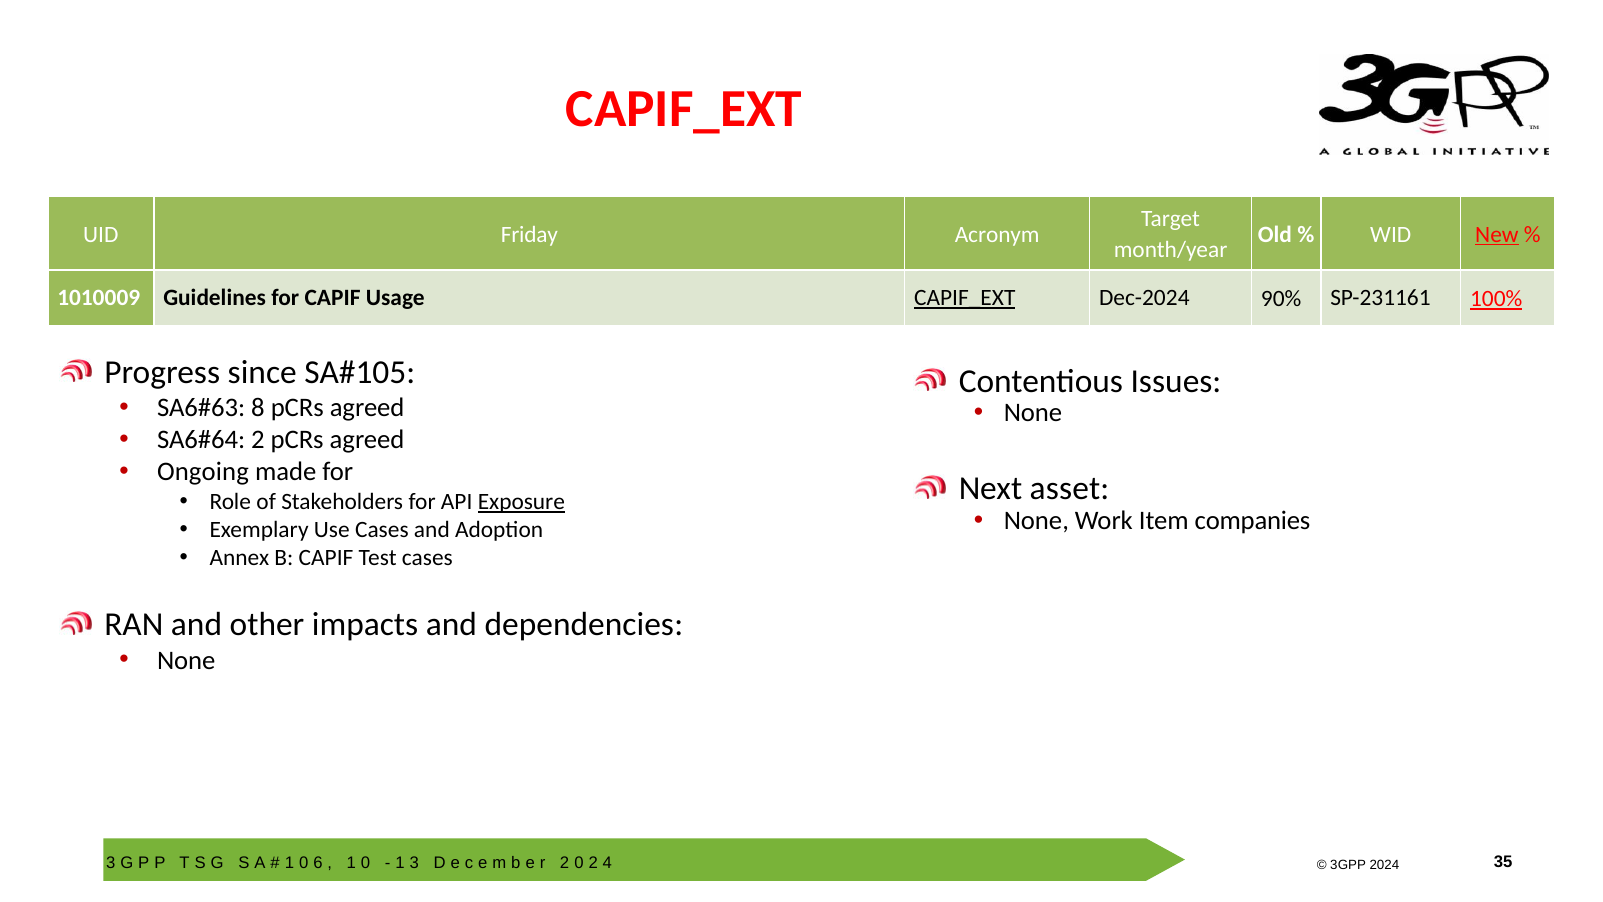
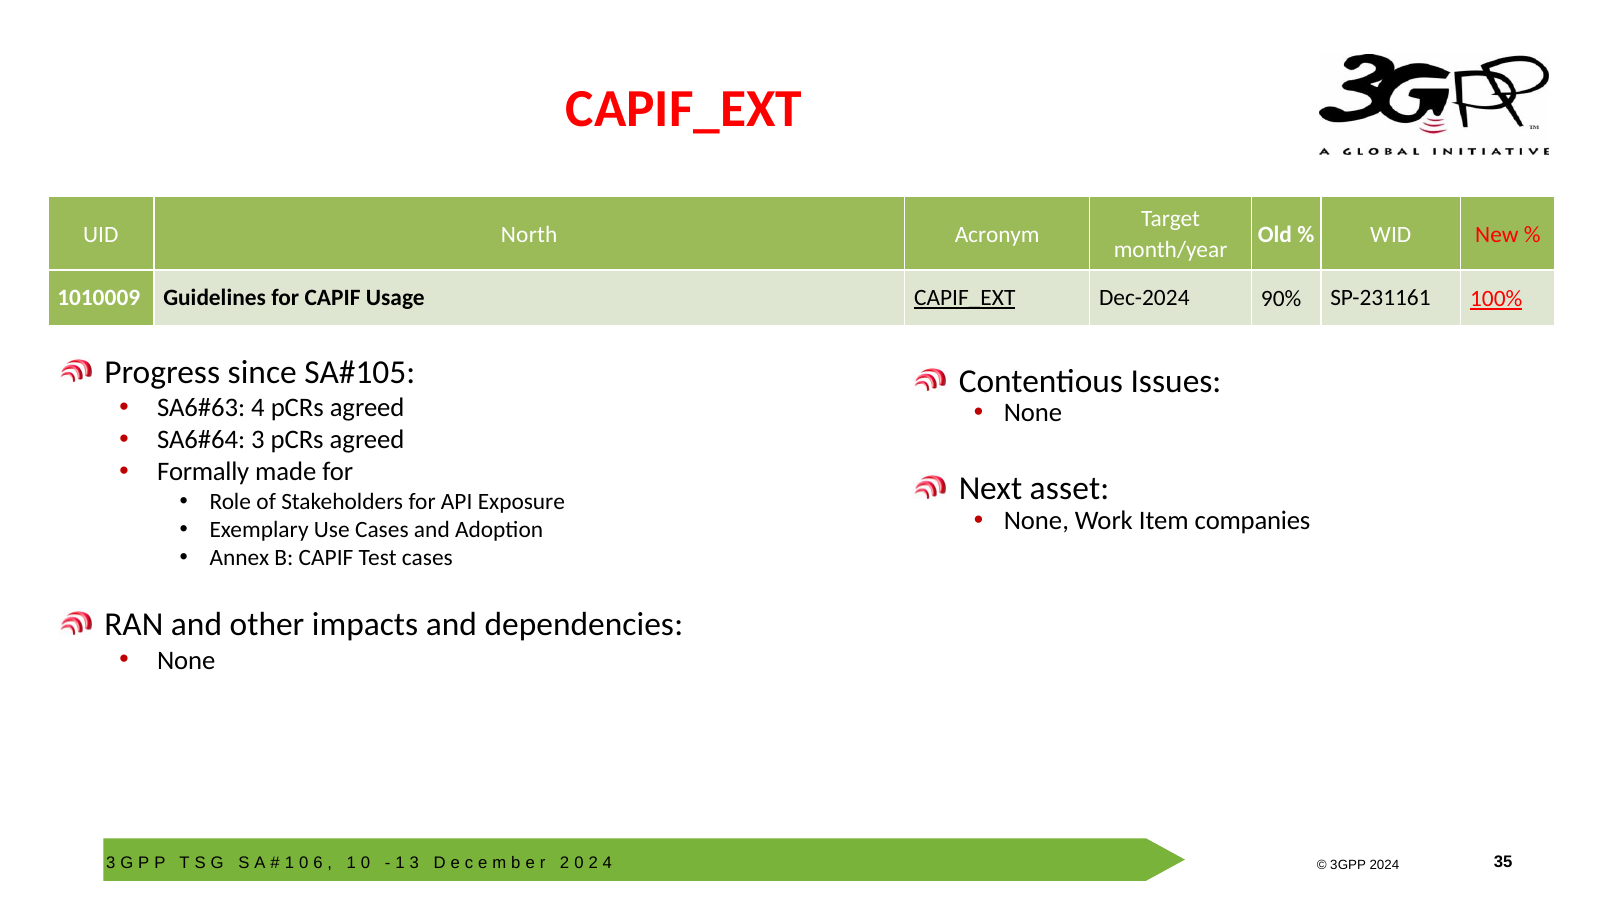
Friday: Friday -> North (529, 234)
New underline: present -> none (1497, 234)
8: 8 -> 4 (258, 408)
2: 2 -> 3 (258, 440)
Ongoing: Ongoing -> Formally (203, 472)
Exposure underline: present -> none (521, 502)
